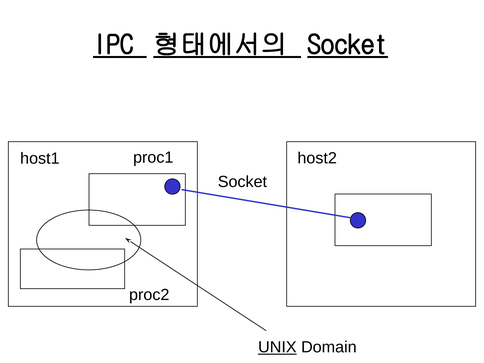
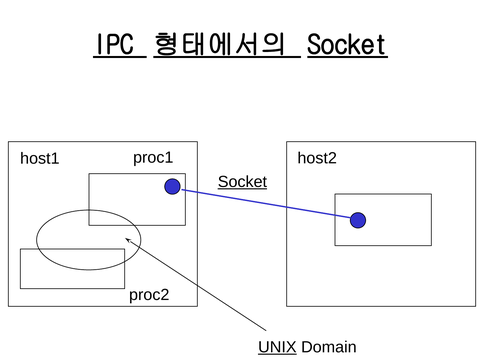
Socket underline: none -> present (242, 182)
